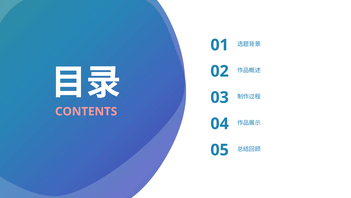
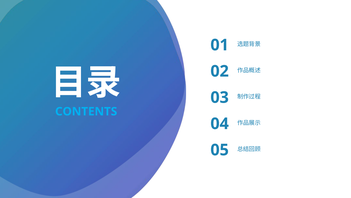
CONTENTS colour: pink -> light blue (86, 111)
